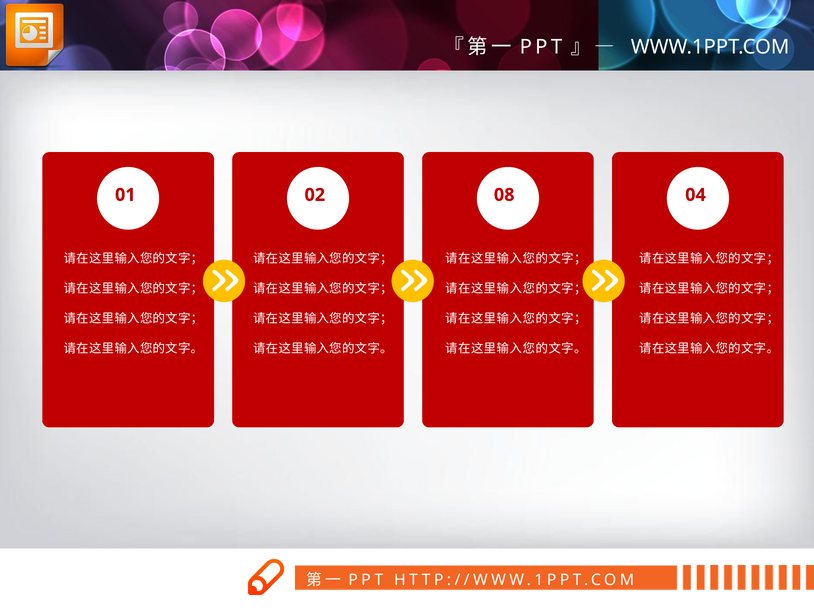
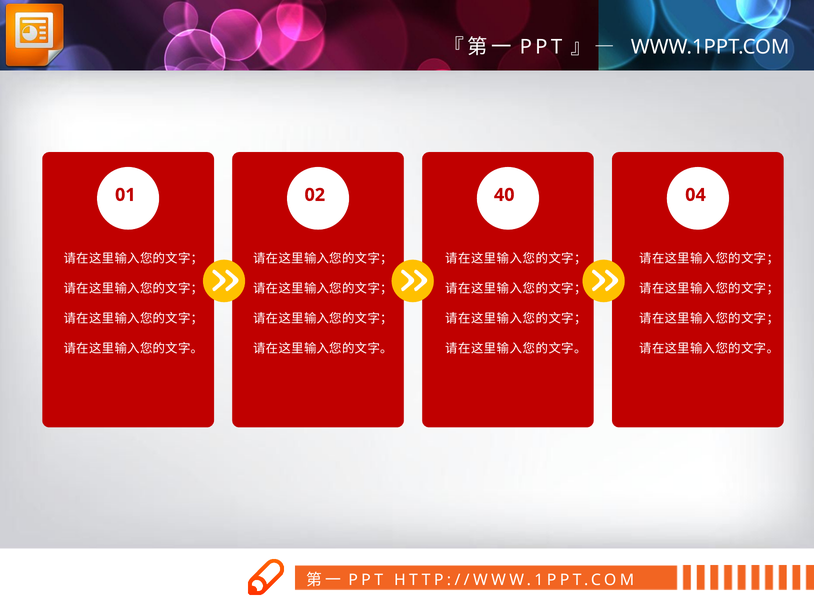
08: 08 -> 40 (504, 195)
